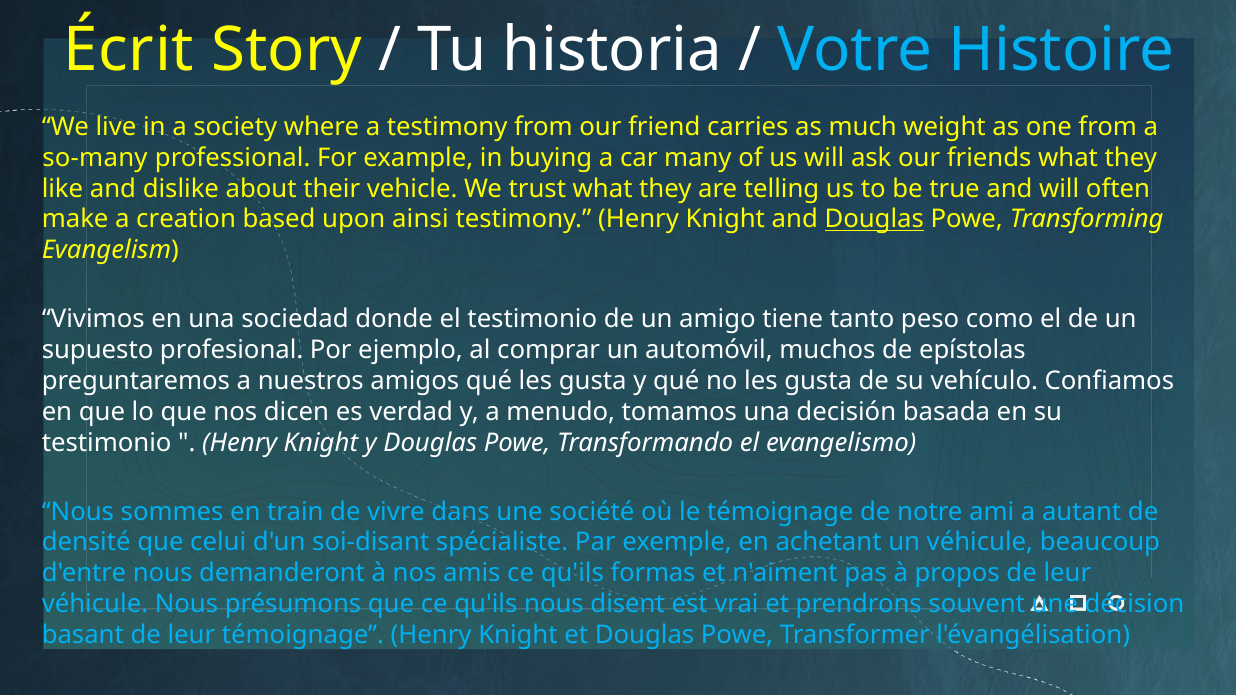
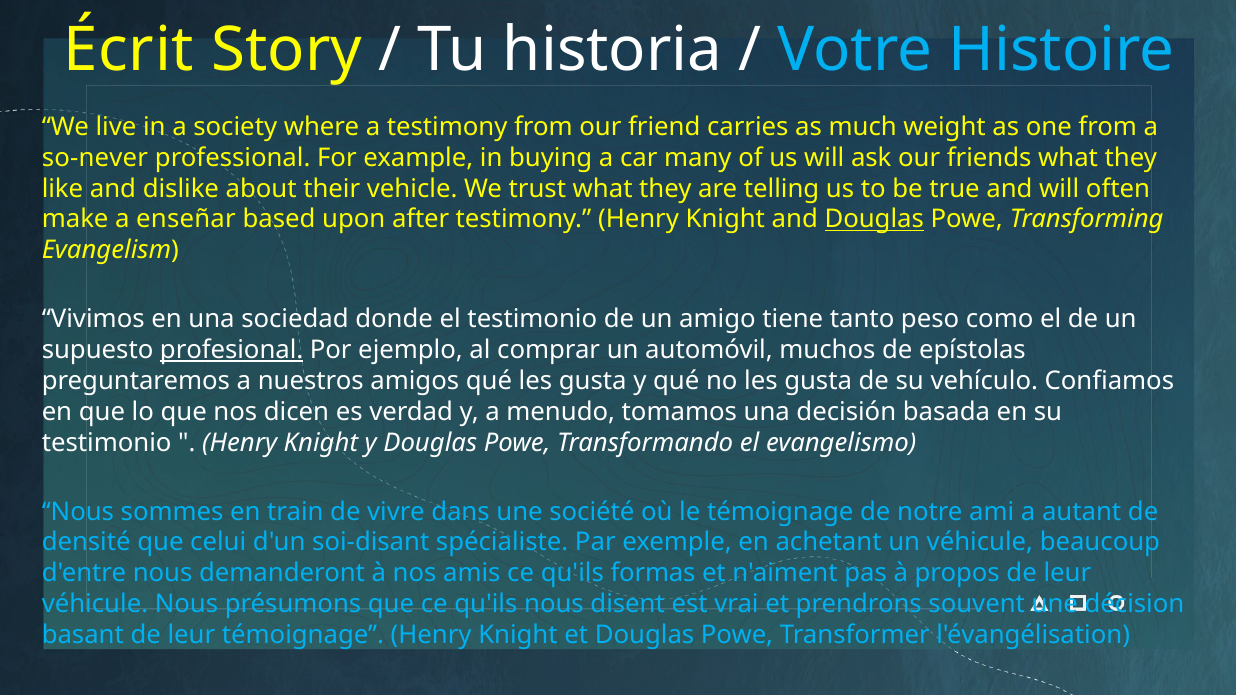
so-many: so-many -> so-never (95, 158)
creation: creation -> enseñar (186, 220)
ainsi: ainsi -> after (421, 220)
profesional underline: none -> present (232, 350)
